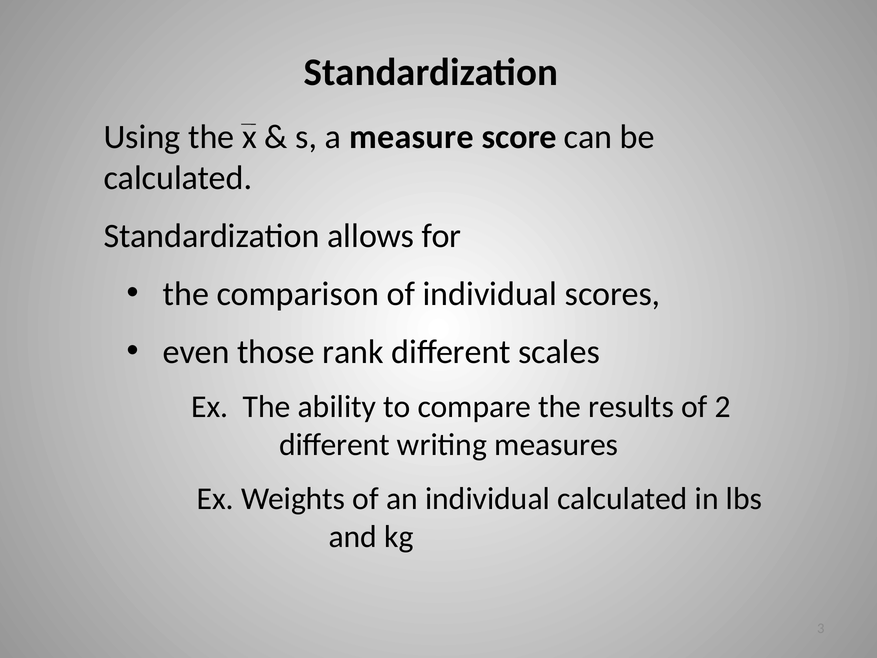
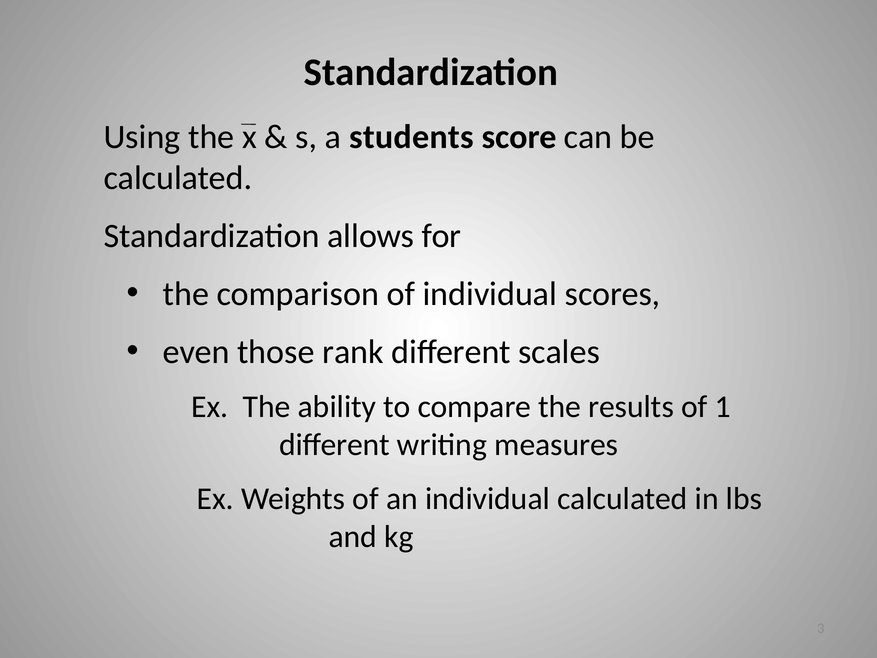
measure: measure -> students (411, 137)
2: 2 -> 1 (723, 407)
